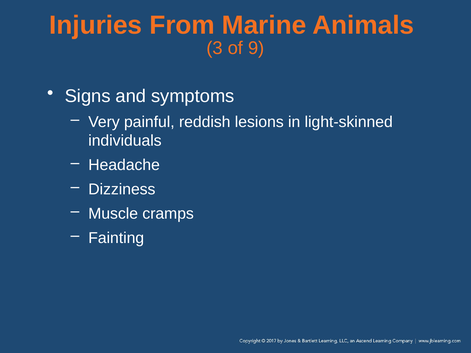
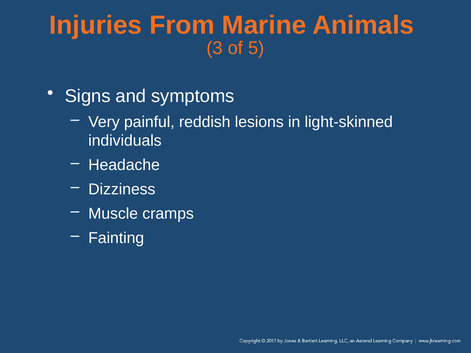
9: 9 -> 5 (256, 48)
